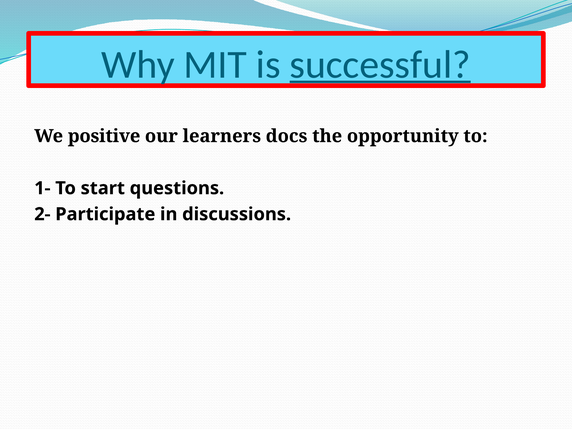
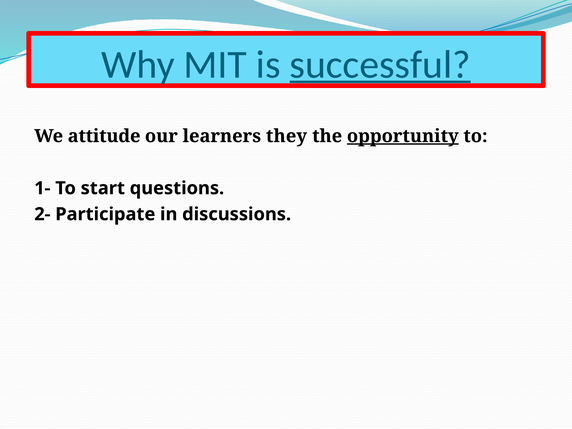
positive: positive -> attitude (104, 136)
docs: docs -> they (286, 136)
opportunity underline: none -> present (403, 136)
